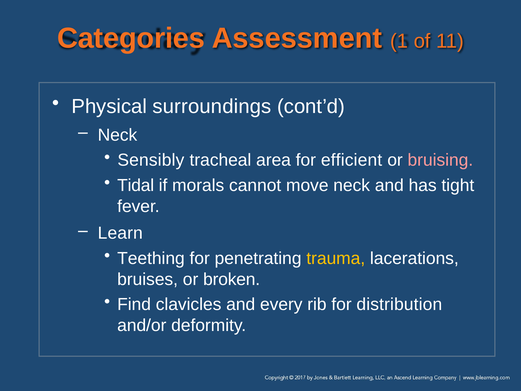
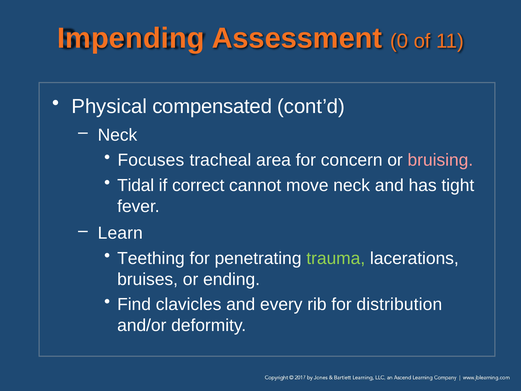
Categories: Categories -> Impending (131, 38)
1: 1 -> 0 (399, 41)
surroundings: surroundings -> compensated (212, 106)
Sensibly: Sensibly -> Focuses (151, 160)
efficient: efficient -> concern (352, 160)
morals: morals -> correct (198, 185)
trauma colour: yellow -> light green (336, 258)
broken: broken -> ending (232, 279)
